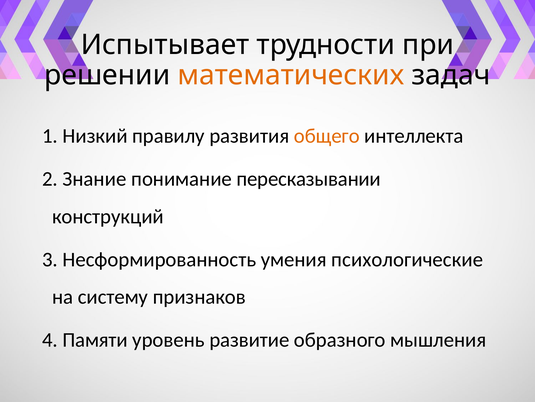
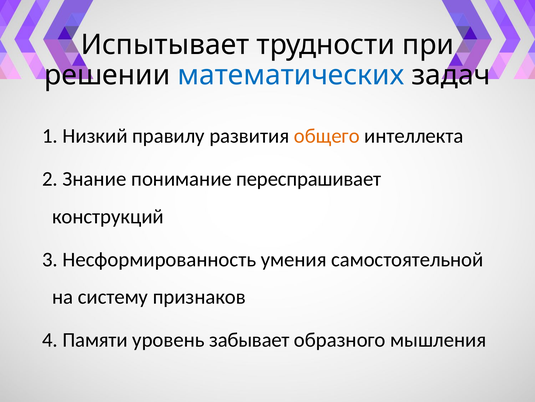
математических colour: orange -> blue (291, 75)
пересказывании: пересказывании -> переспрашивает (309, 179)
психологические: психологические -> самостоятельной (407, 259)
развитие: развитие -> забывает (249, 339)
